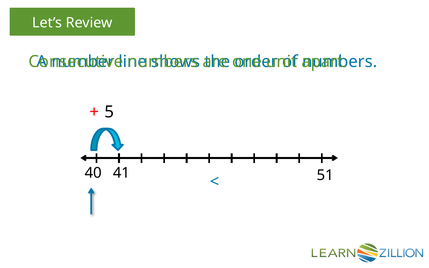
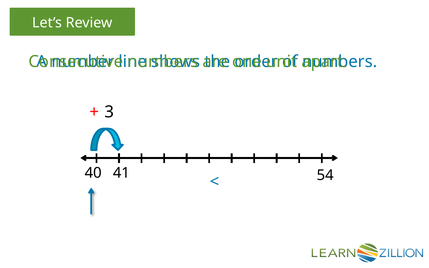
5: 5 -> 3 (109, 112)
51: 51 -> 54 (325, 175)
